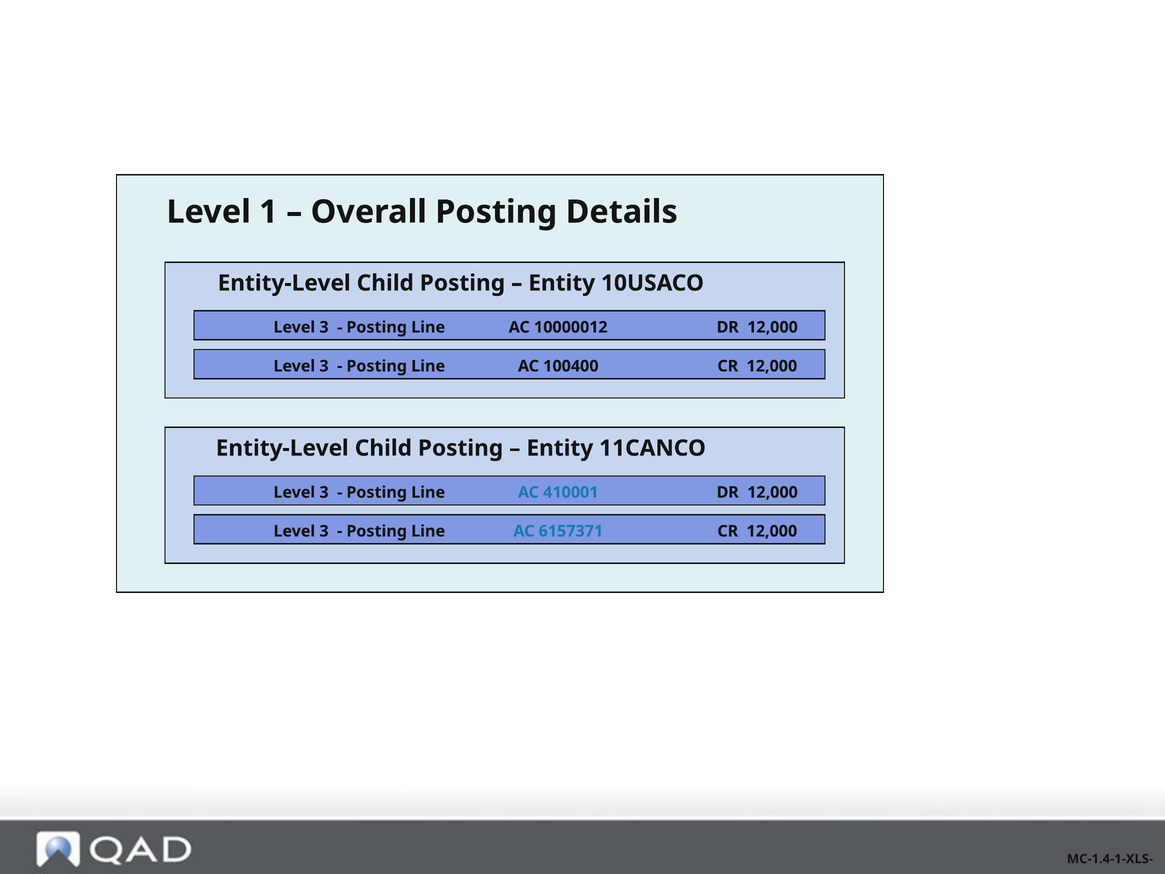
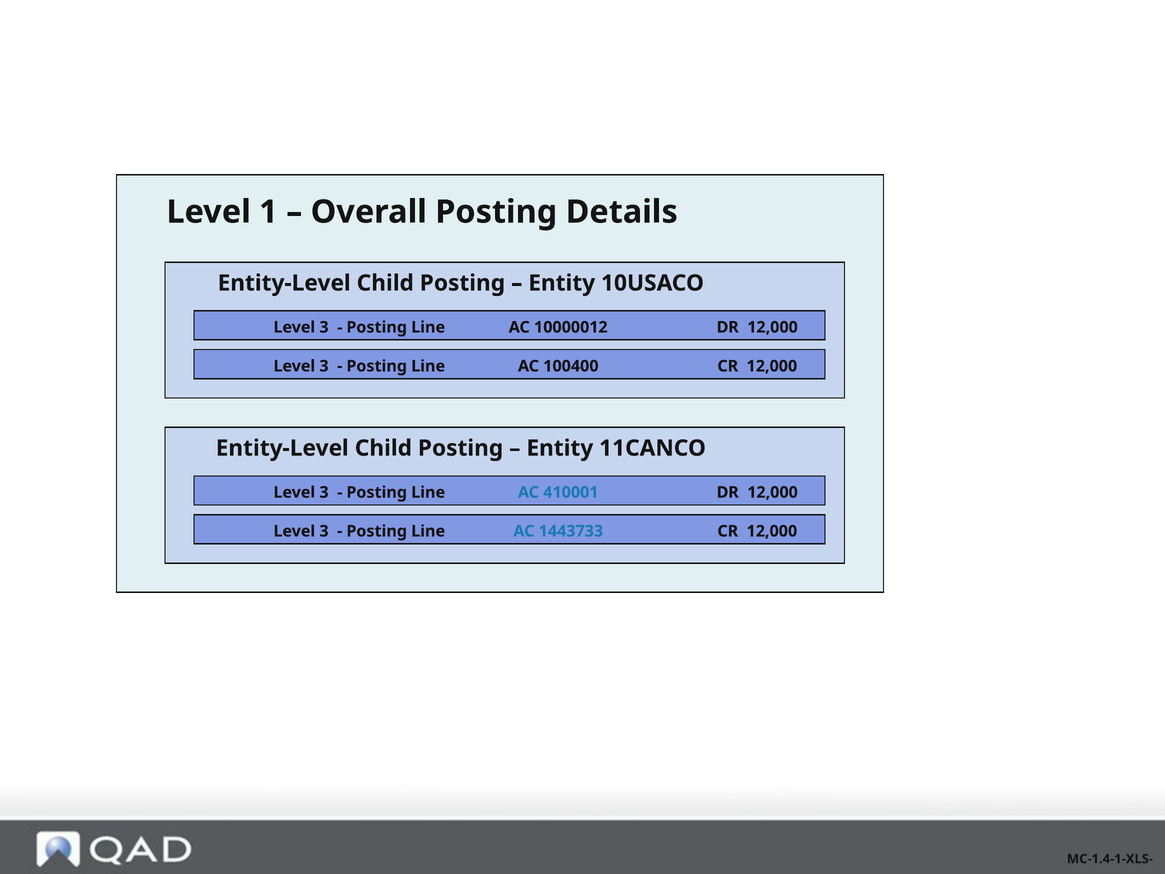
6157371: 6157371 -> 1443733 (571, 531)
